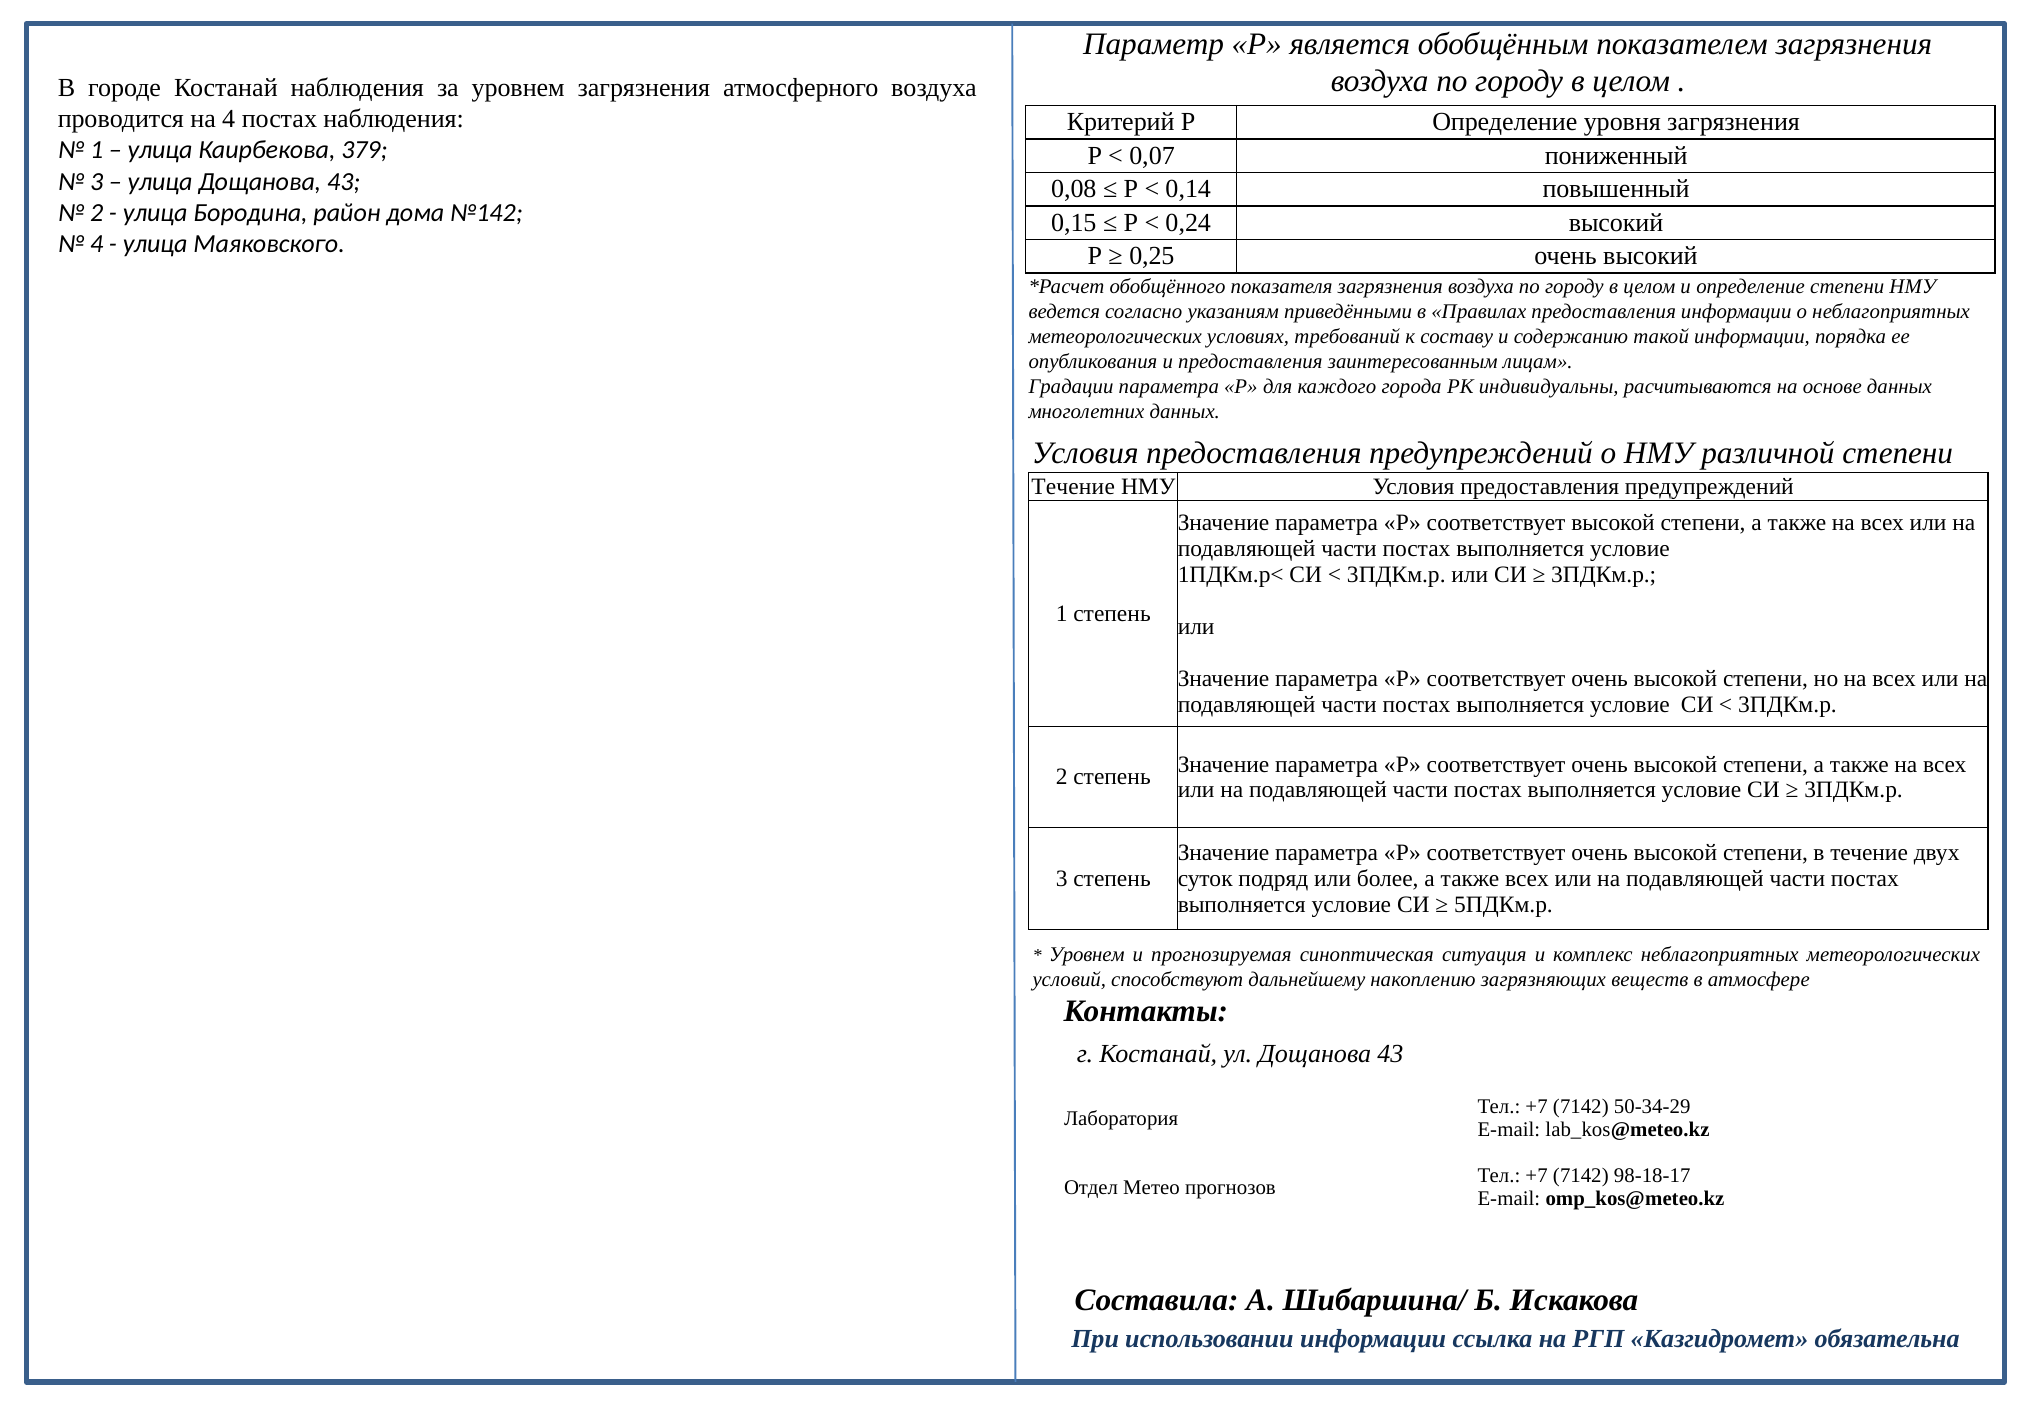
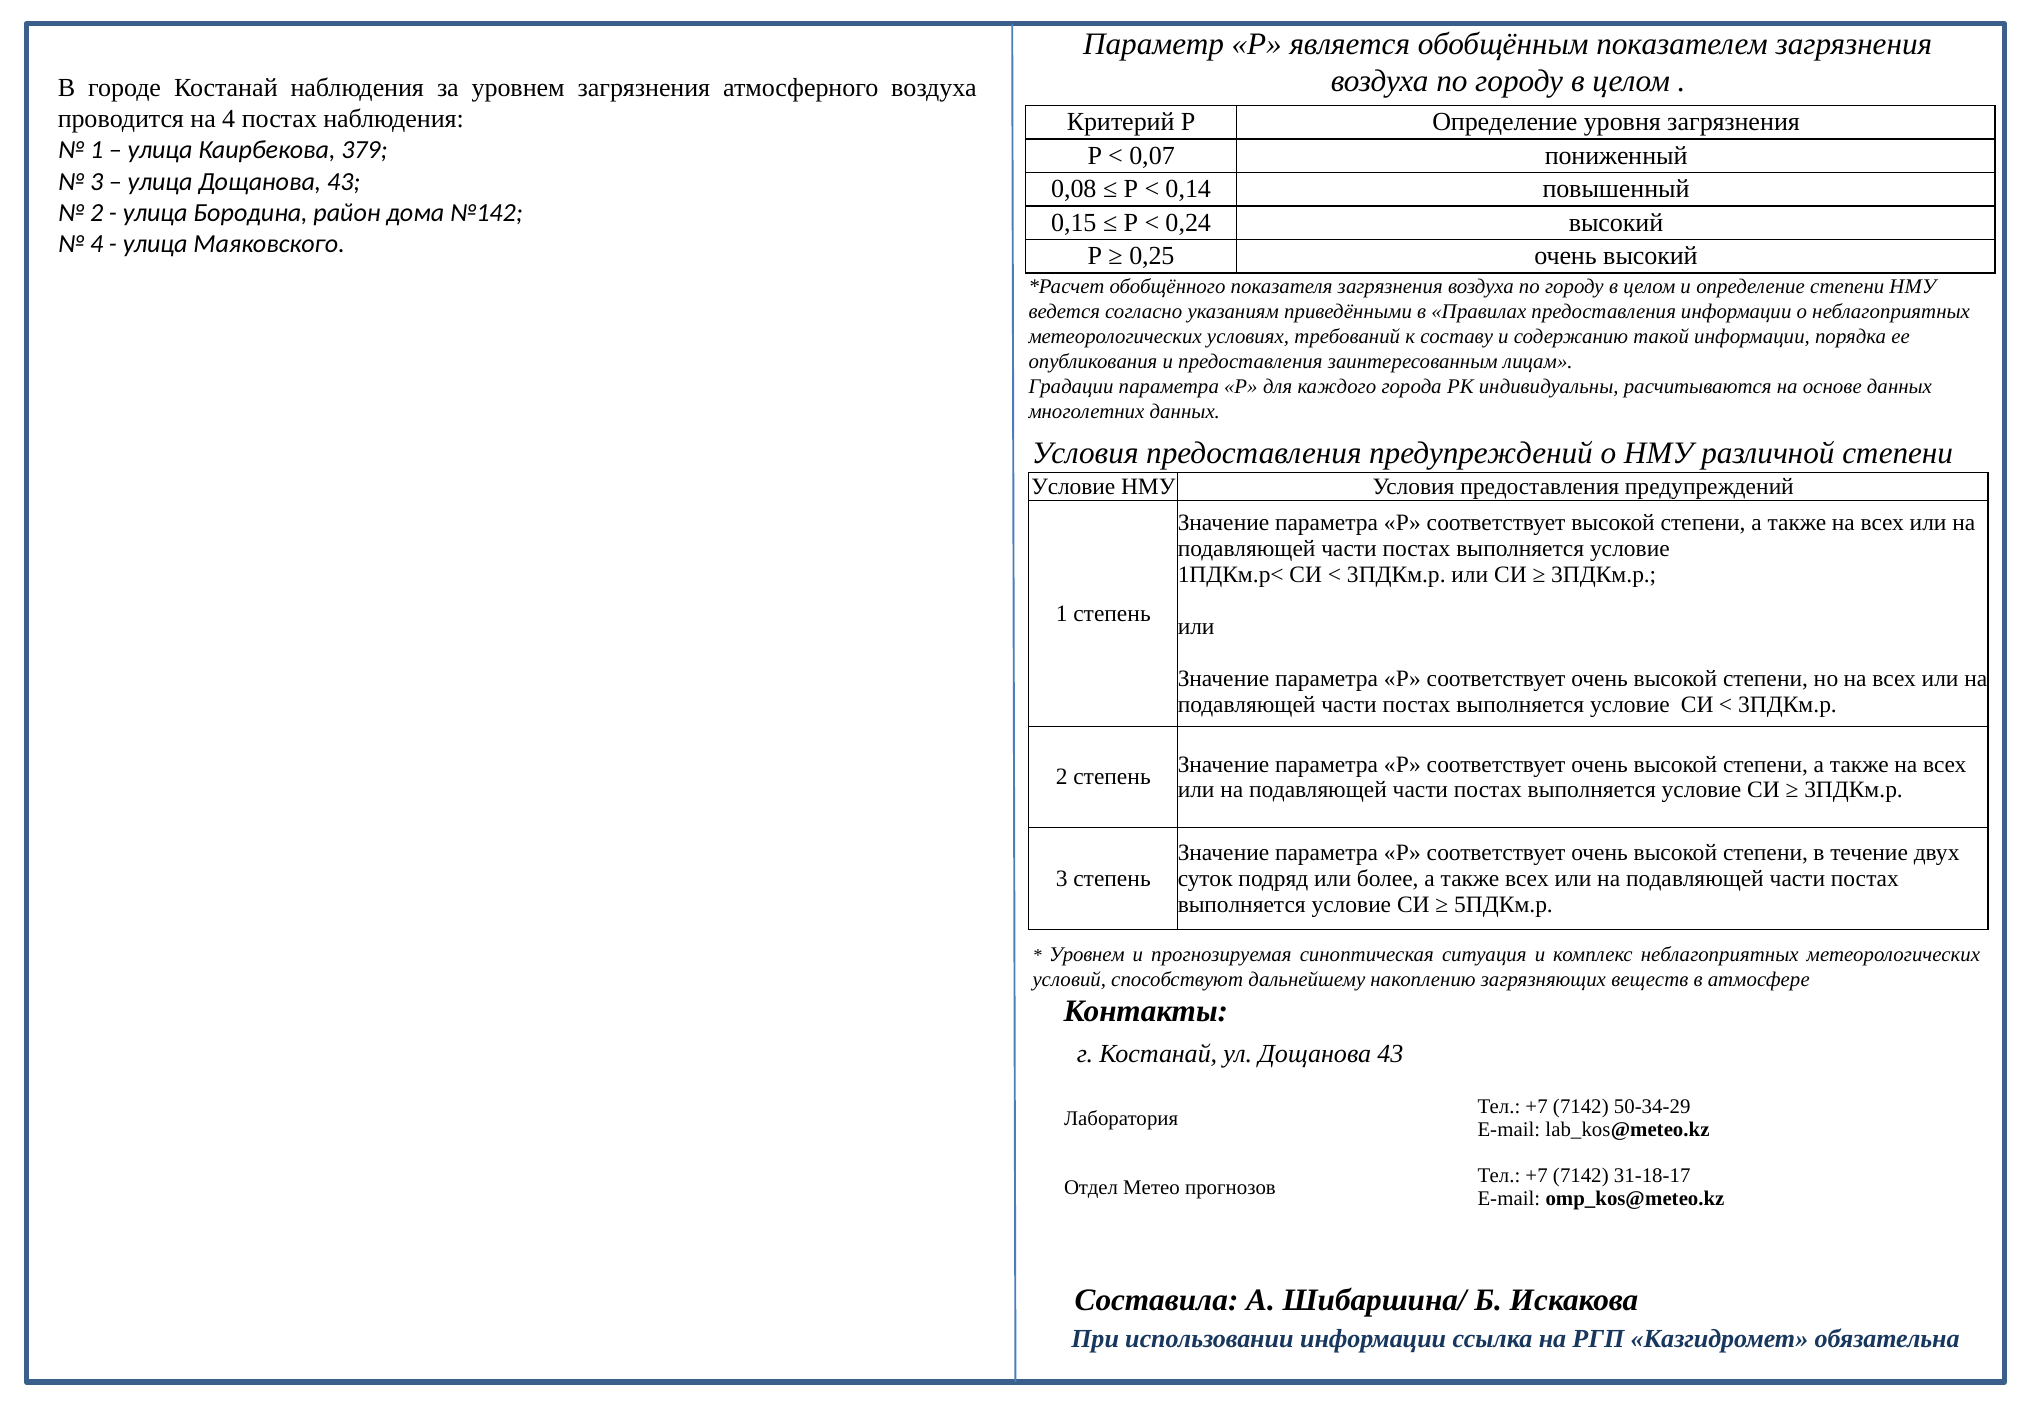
Течение: Течение -> Условие (1073, 487)
98-18-17: 98-18-17 -> 31-18-17 (1652, 1176)
